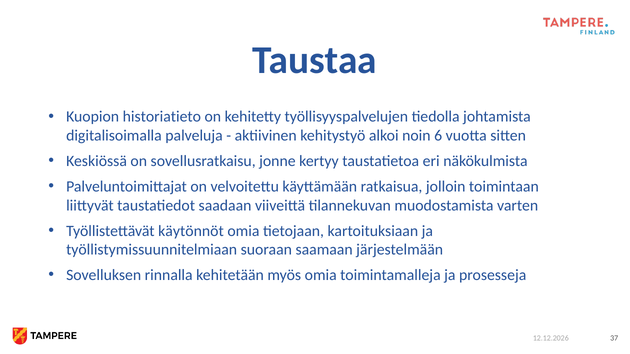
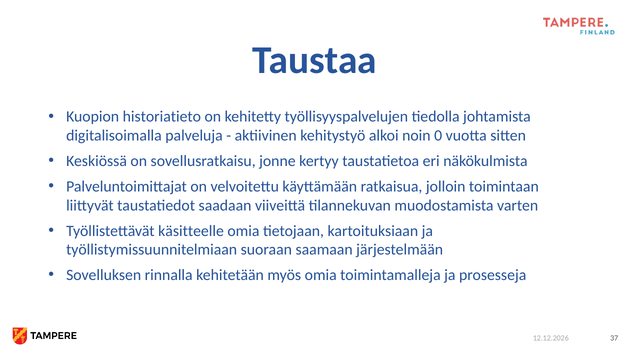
6: 6 -> 0 (438, 136)
käytönnöt: käytönnöt -> käsitteelle (191, 231)
